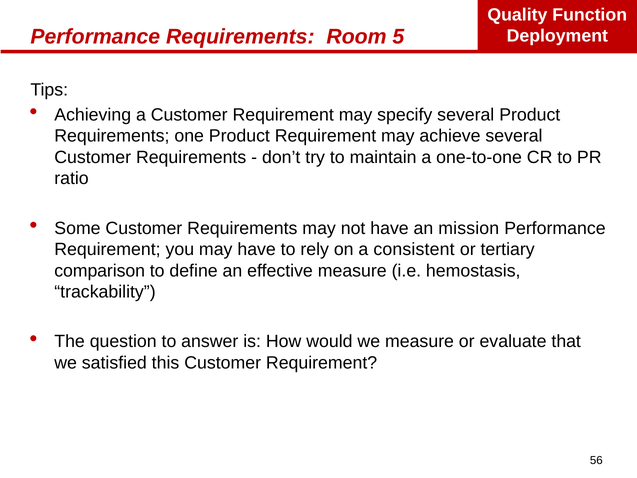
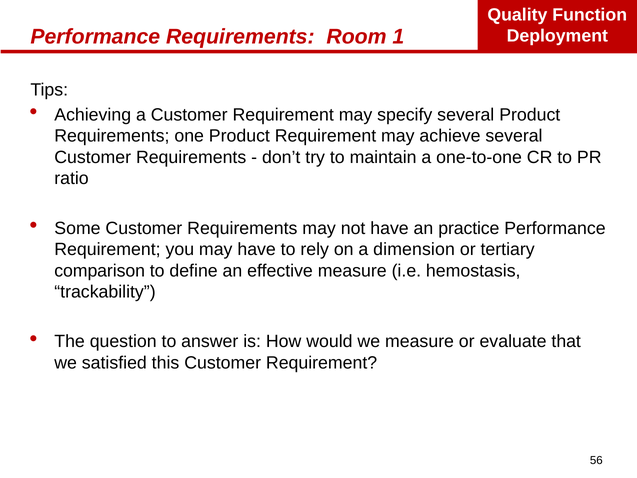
5: 5 -> 1 (398, 36)
mission: mission -> practice (469, 228)
consistent: consistent -> dimension (414, 249)
